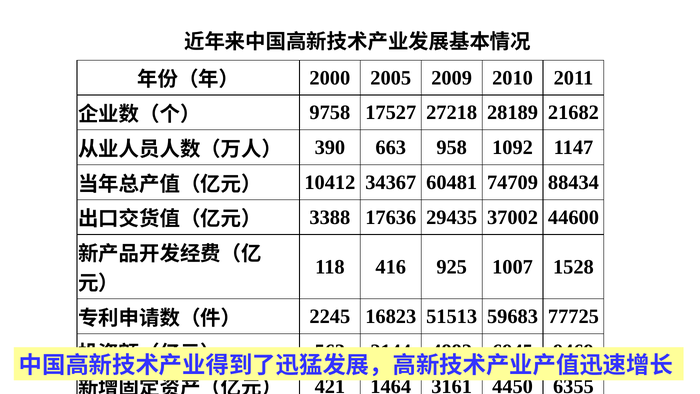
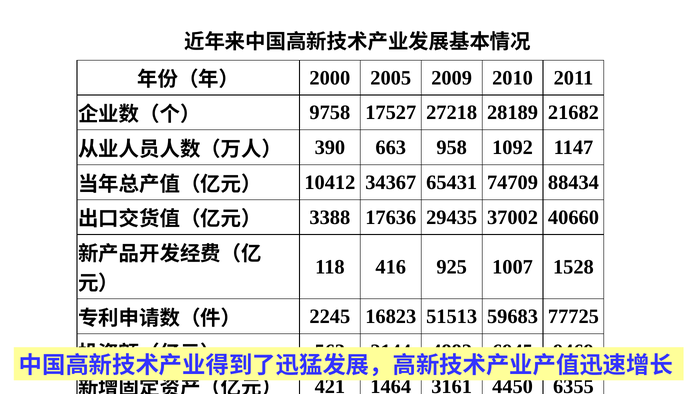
60481: 60481 -> 65431 (452, 182)
44600: 44600 -> 40660 (573, 217)
